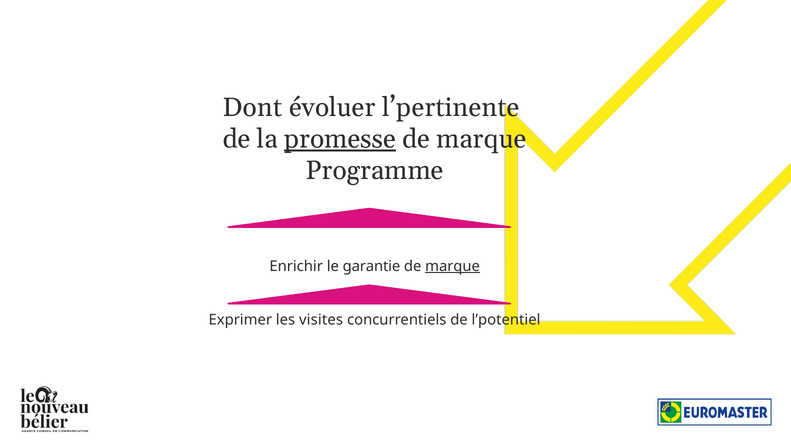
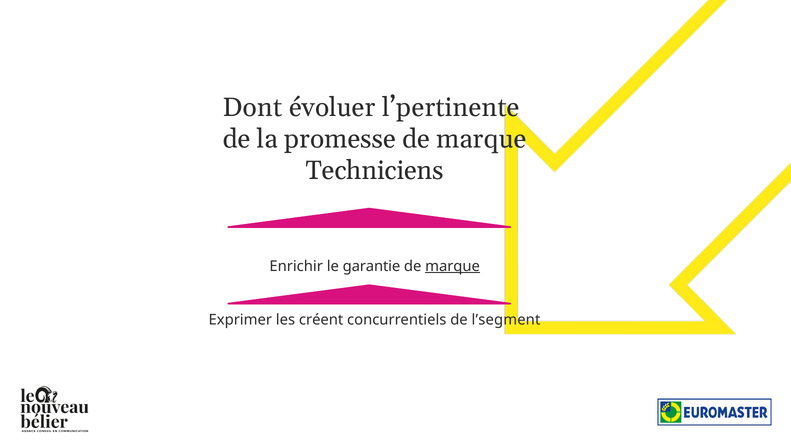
promesse underline: present -> none (340, 139)
Programme: Programme -> Techniciens (375, 171)
visites: visites -> créent (321, 320)
l’potentiel: l’potentiel -> l’segment (506, 320)
